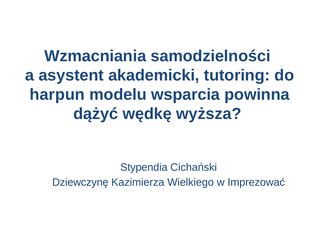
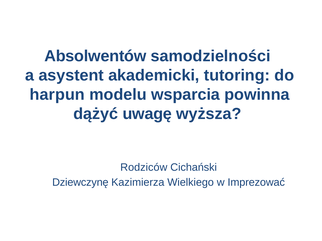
Wzmacniania: Wzmacniania -> Absolwentów (95, 56)
wędkę: wędkę -> uwagę (147, 114)
Stypendia: Stypendia -> Rodziców (144, 168)
